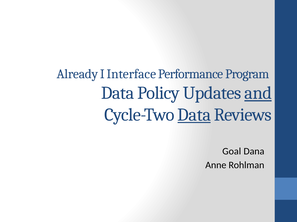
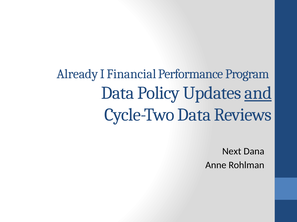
Interface: Interface -> Financial (131, 74)
Data underline: present -> none (194, 115)
Goal: Goal -> Next (232, 152)
